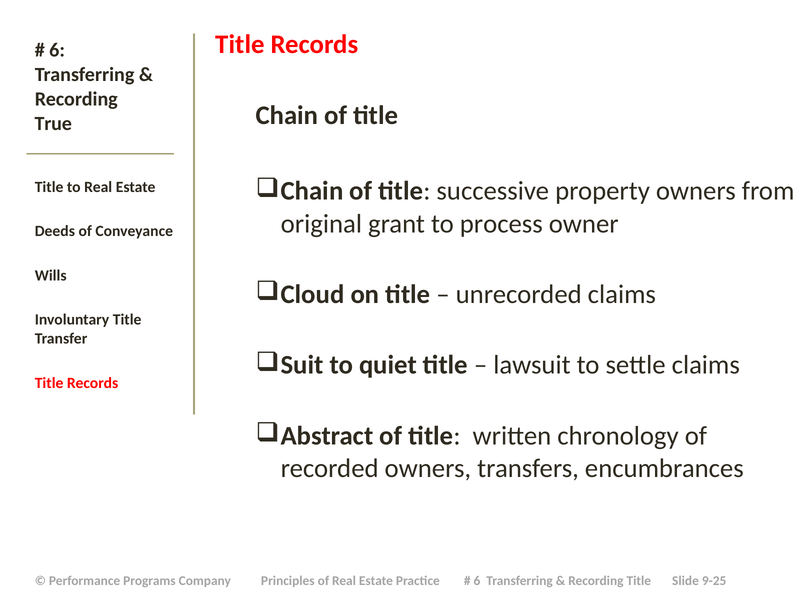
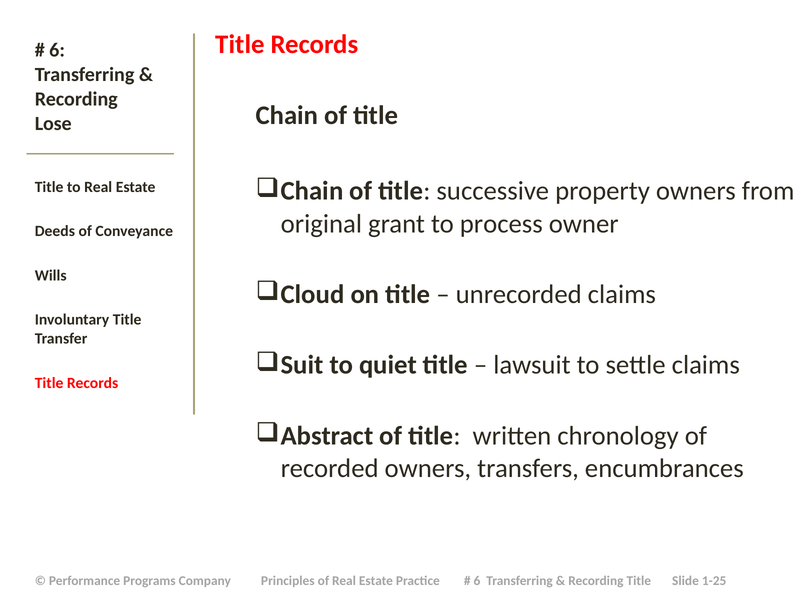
True: True -> Lose (53, 123)
9-25: 9-25 -> 1-25 (714, 581)
